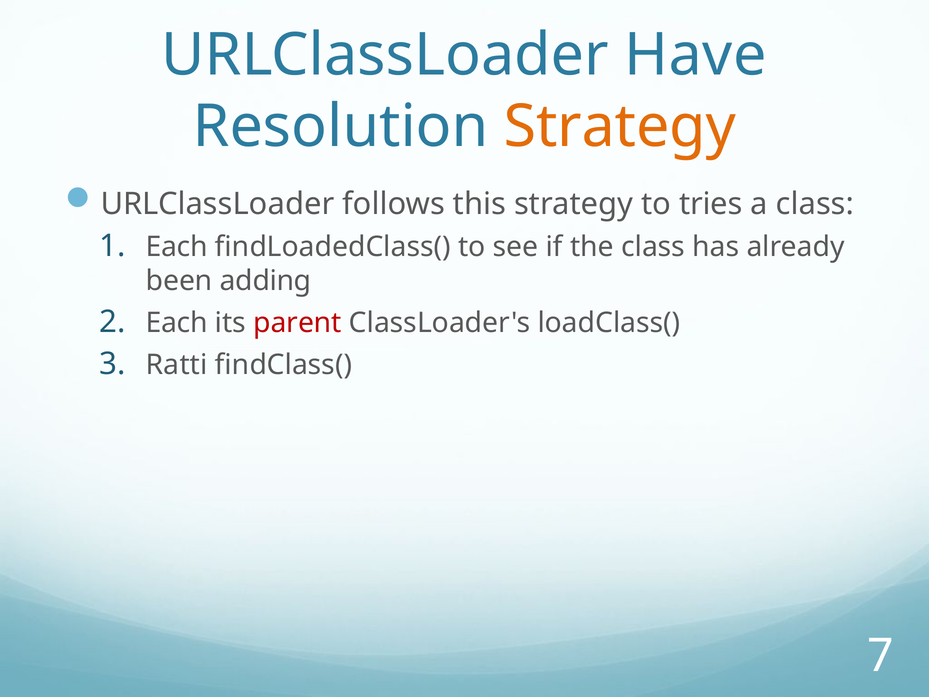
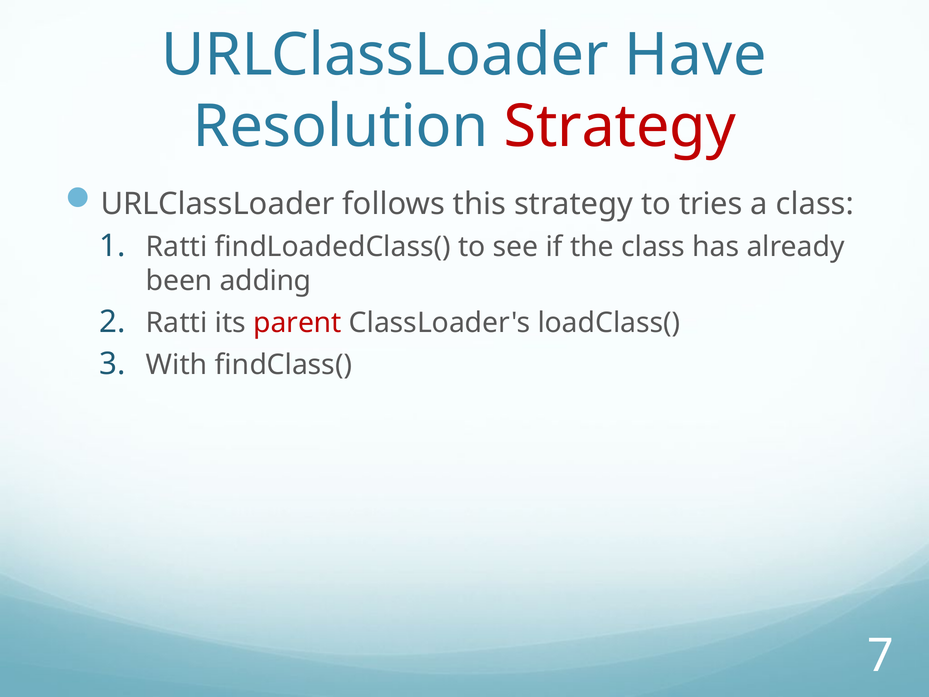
Strategy colour: orange -> red (620, 126)
Each: Each -> Ratti (177, 247)
Each: Each -> Ratti (177, 323)
Ratti: Ratti -> With (177, 365)
